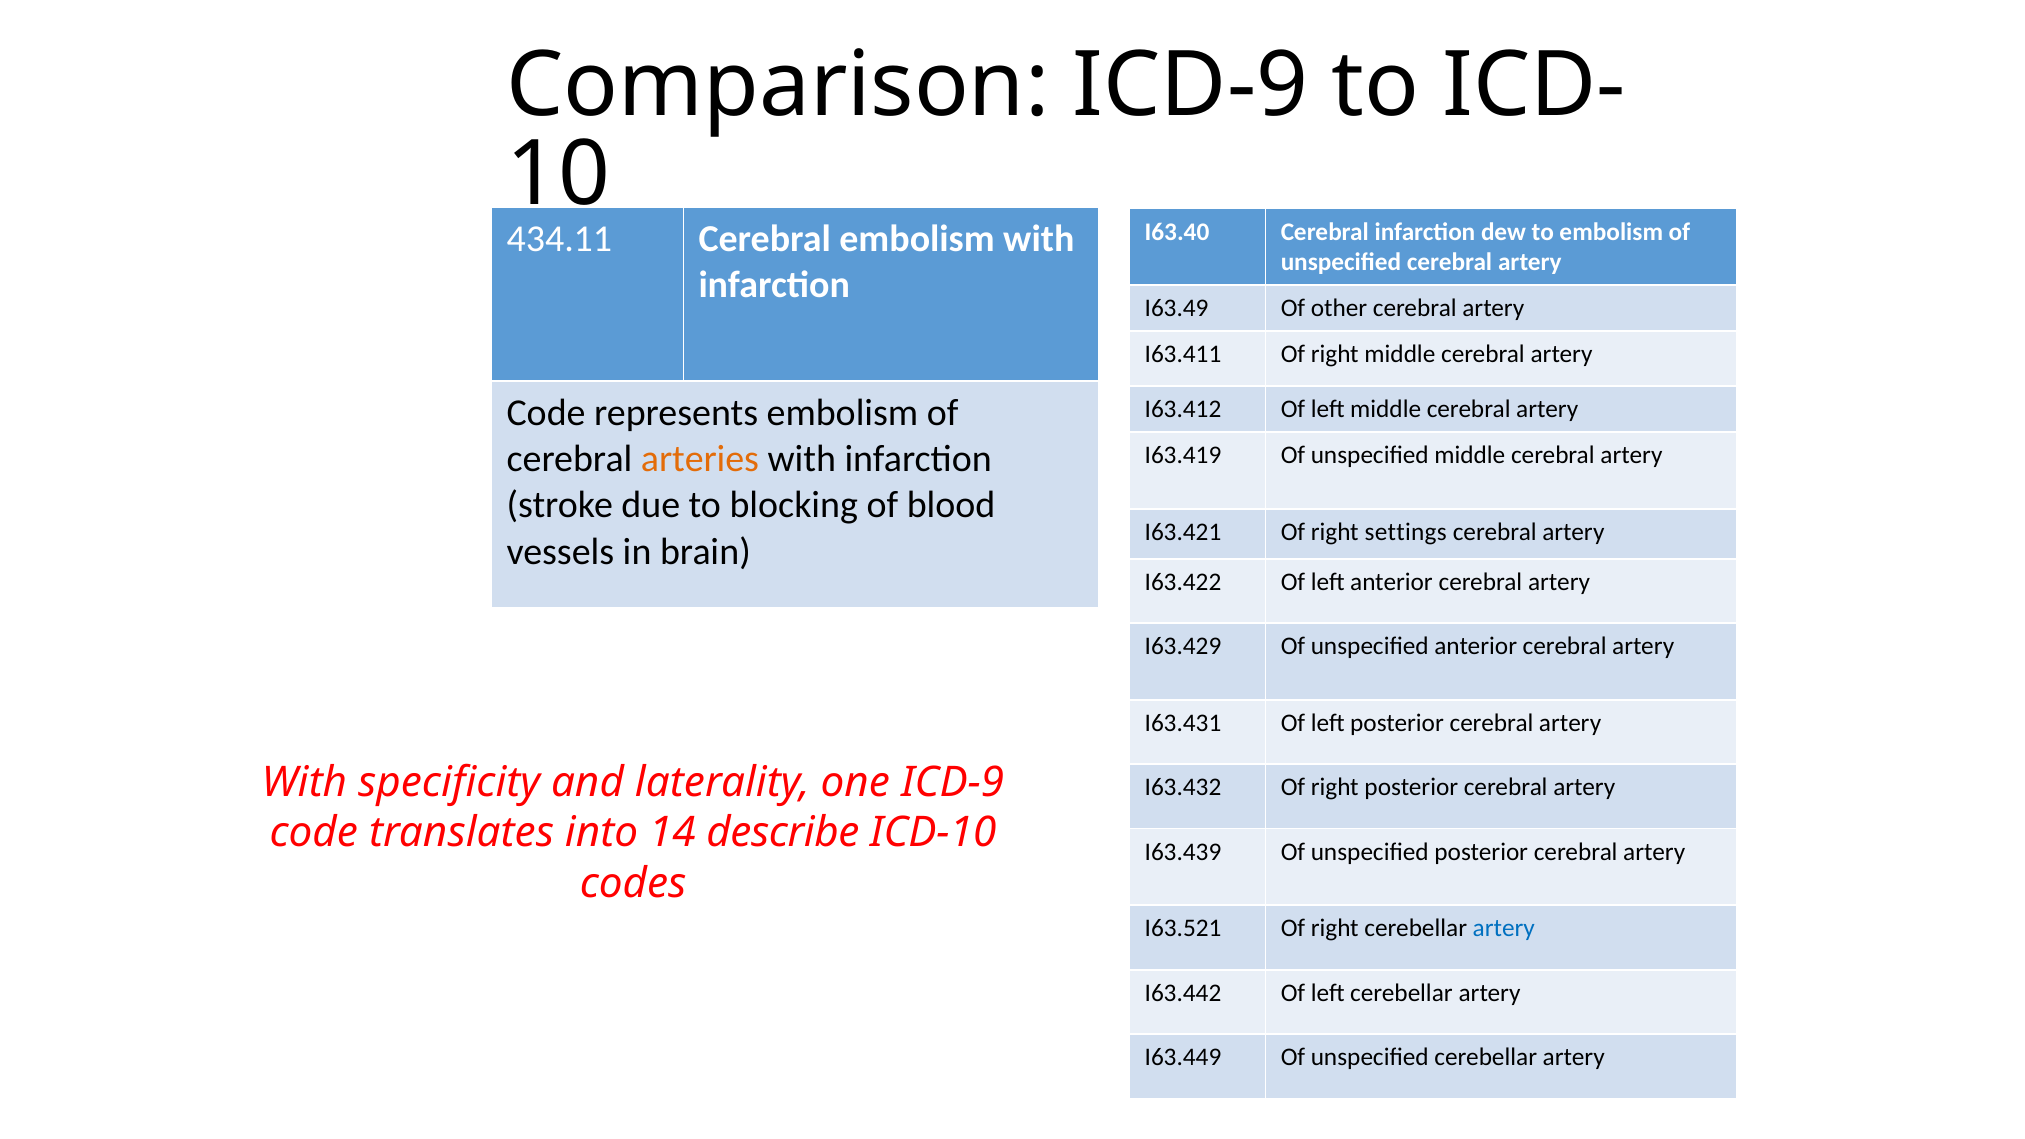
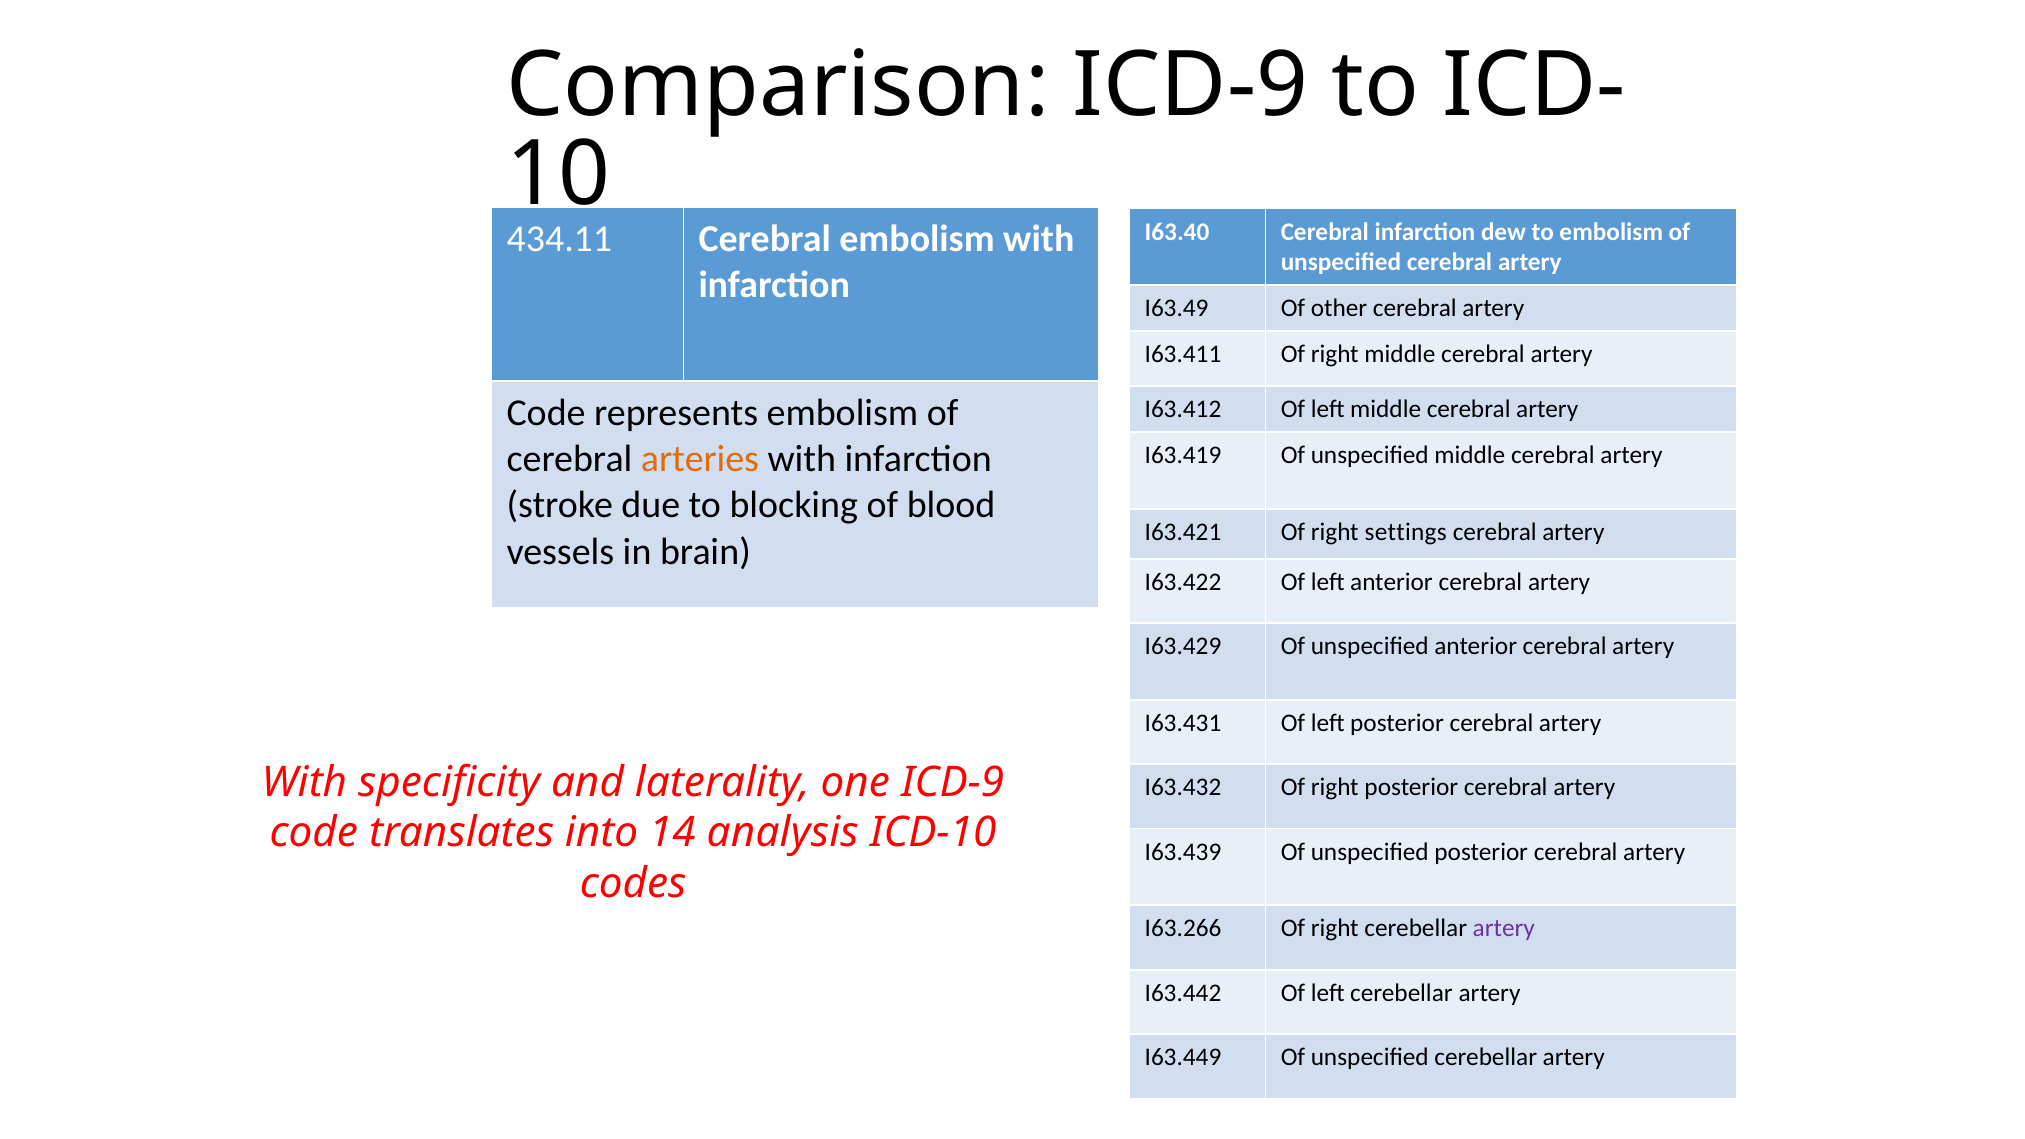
describe: describe -> analysis (783, 833)
I63.521: I63.521 -> I63.266 (1183, 928)
artery colour: blue -> purple (1504, 928)
